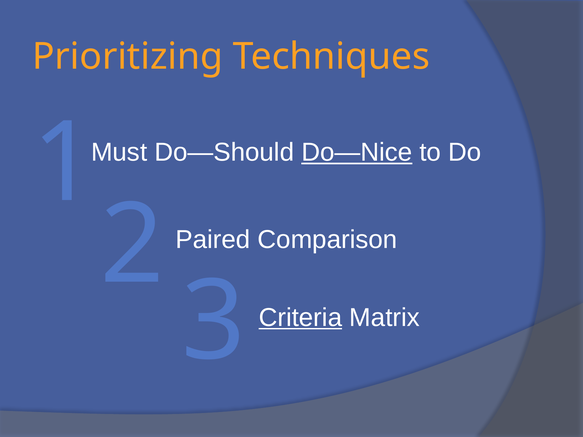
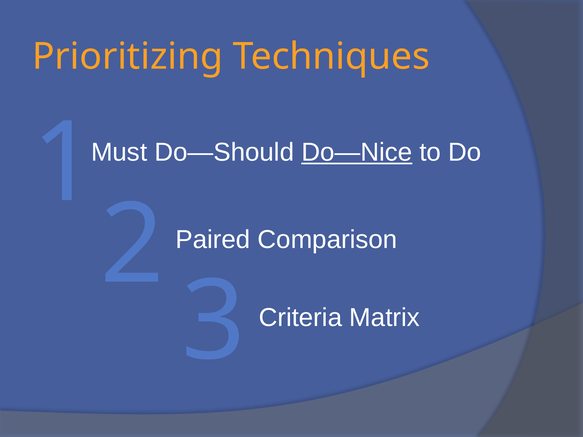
Criteria underline: present -> none (300, 318)
